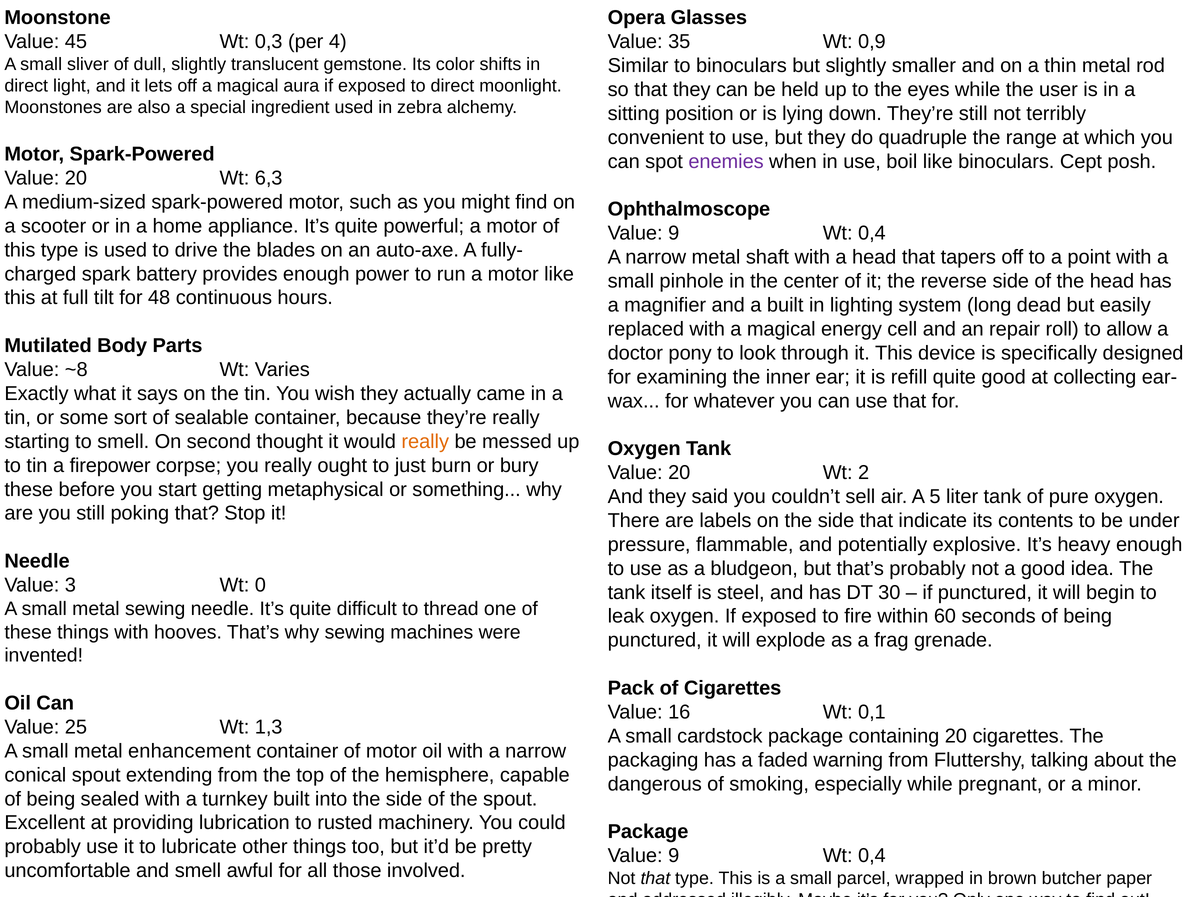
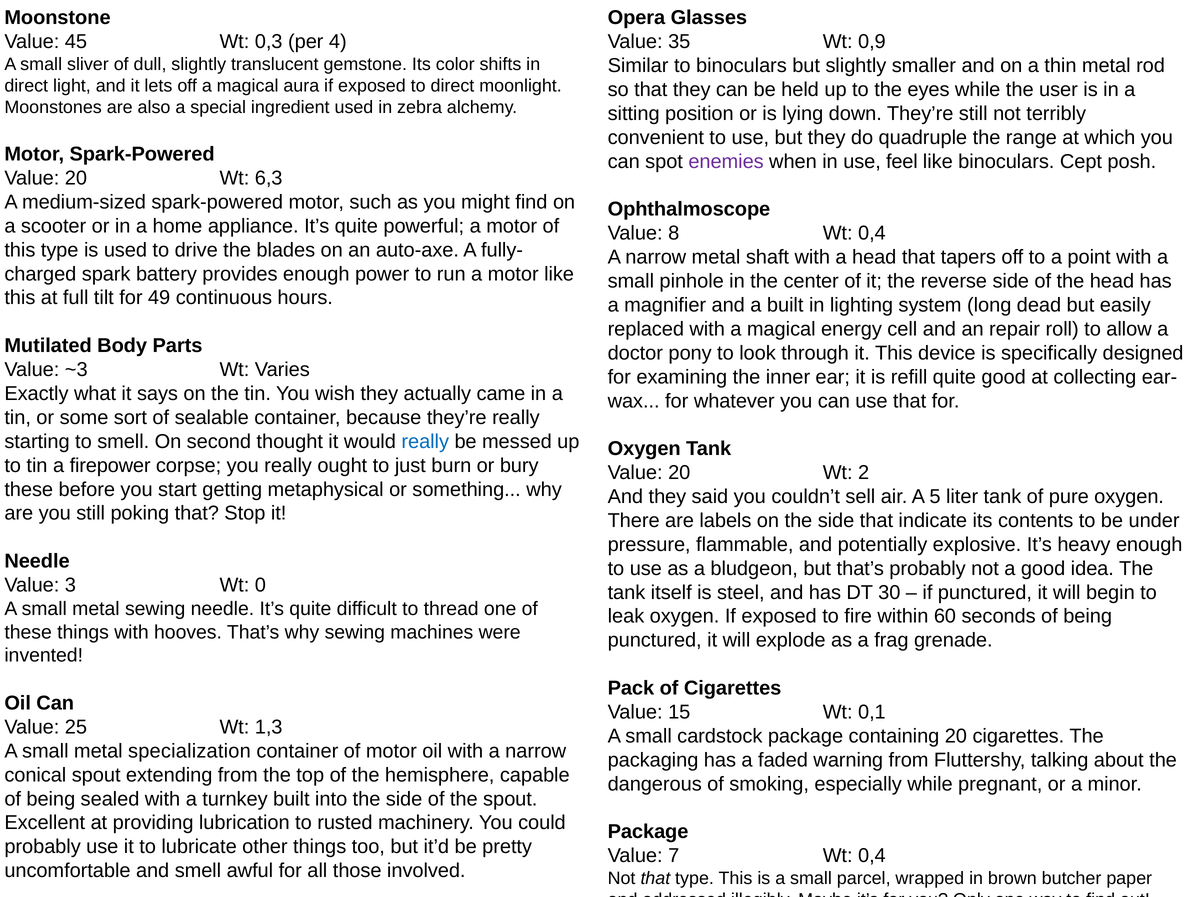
boil: boil -> feel (902, 161)
9: 9 -> 8 (674, 233)
48: 48 -> 49 (159, 298)
~8: ~8 -> ~3 (76, 369)
really colour: orange -> blue (425, 441)
16: 16 -> 15 (679, 712)
enhancement: enhancement -> specialization (189, 750)
9: 9 -> 7 (674, 855)
